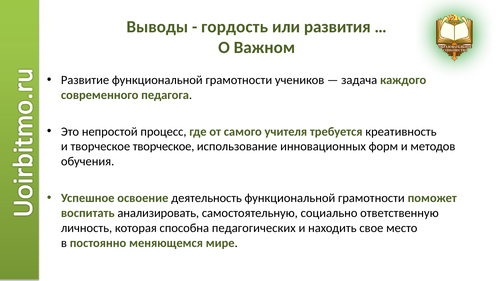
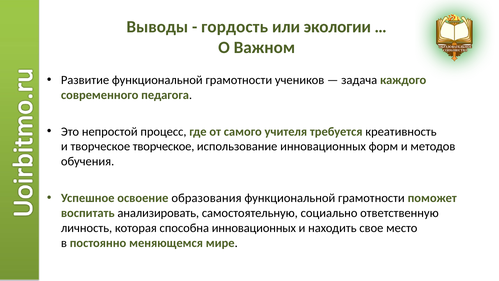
развития: развития -> экологии (337, 27)
деятельность: деятельность -> образования (206, 198)
способна педагогических: педагогических -> инновационных (254, 228)
